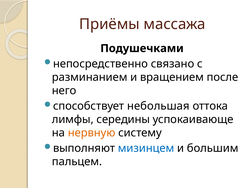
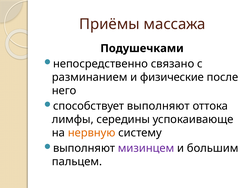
вращением: вращением -> физические (172, 77)
способствует небольшая: небольшая -> выполняют (158, 106)
мизинцем colour: blue -> purple (146, 148)
